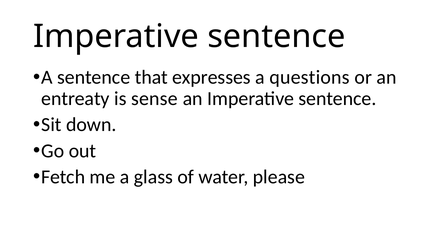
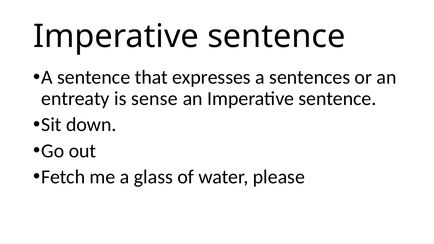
questions: questions -> sentences (310, 77)
